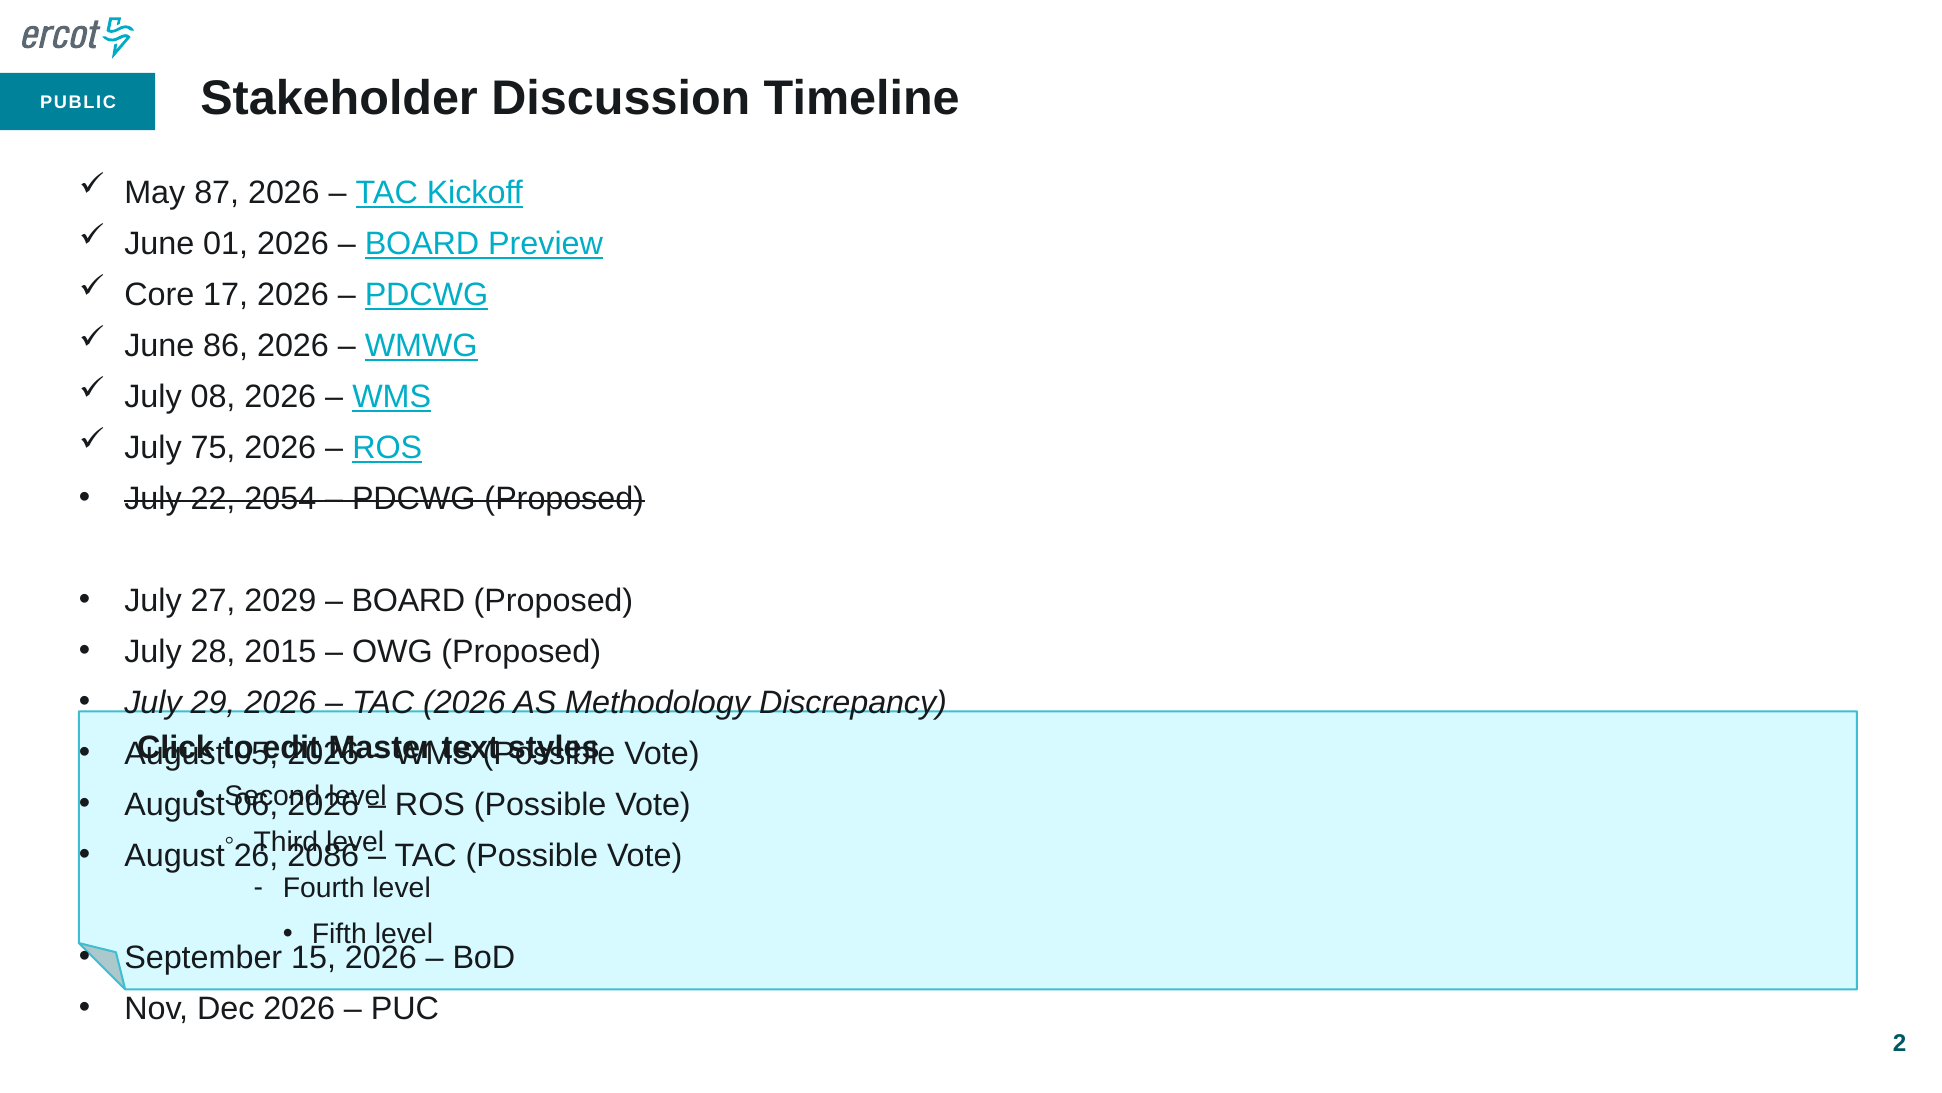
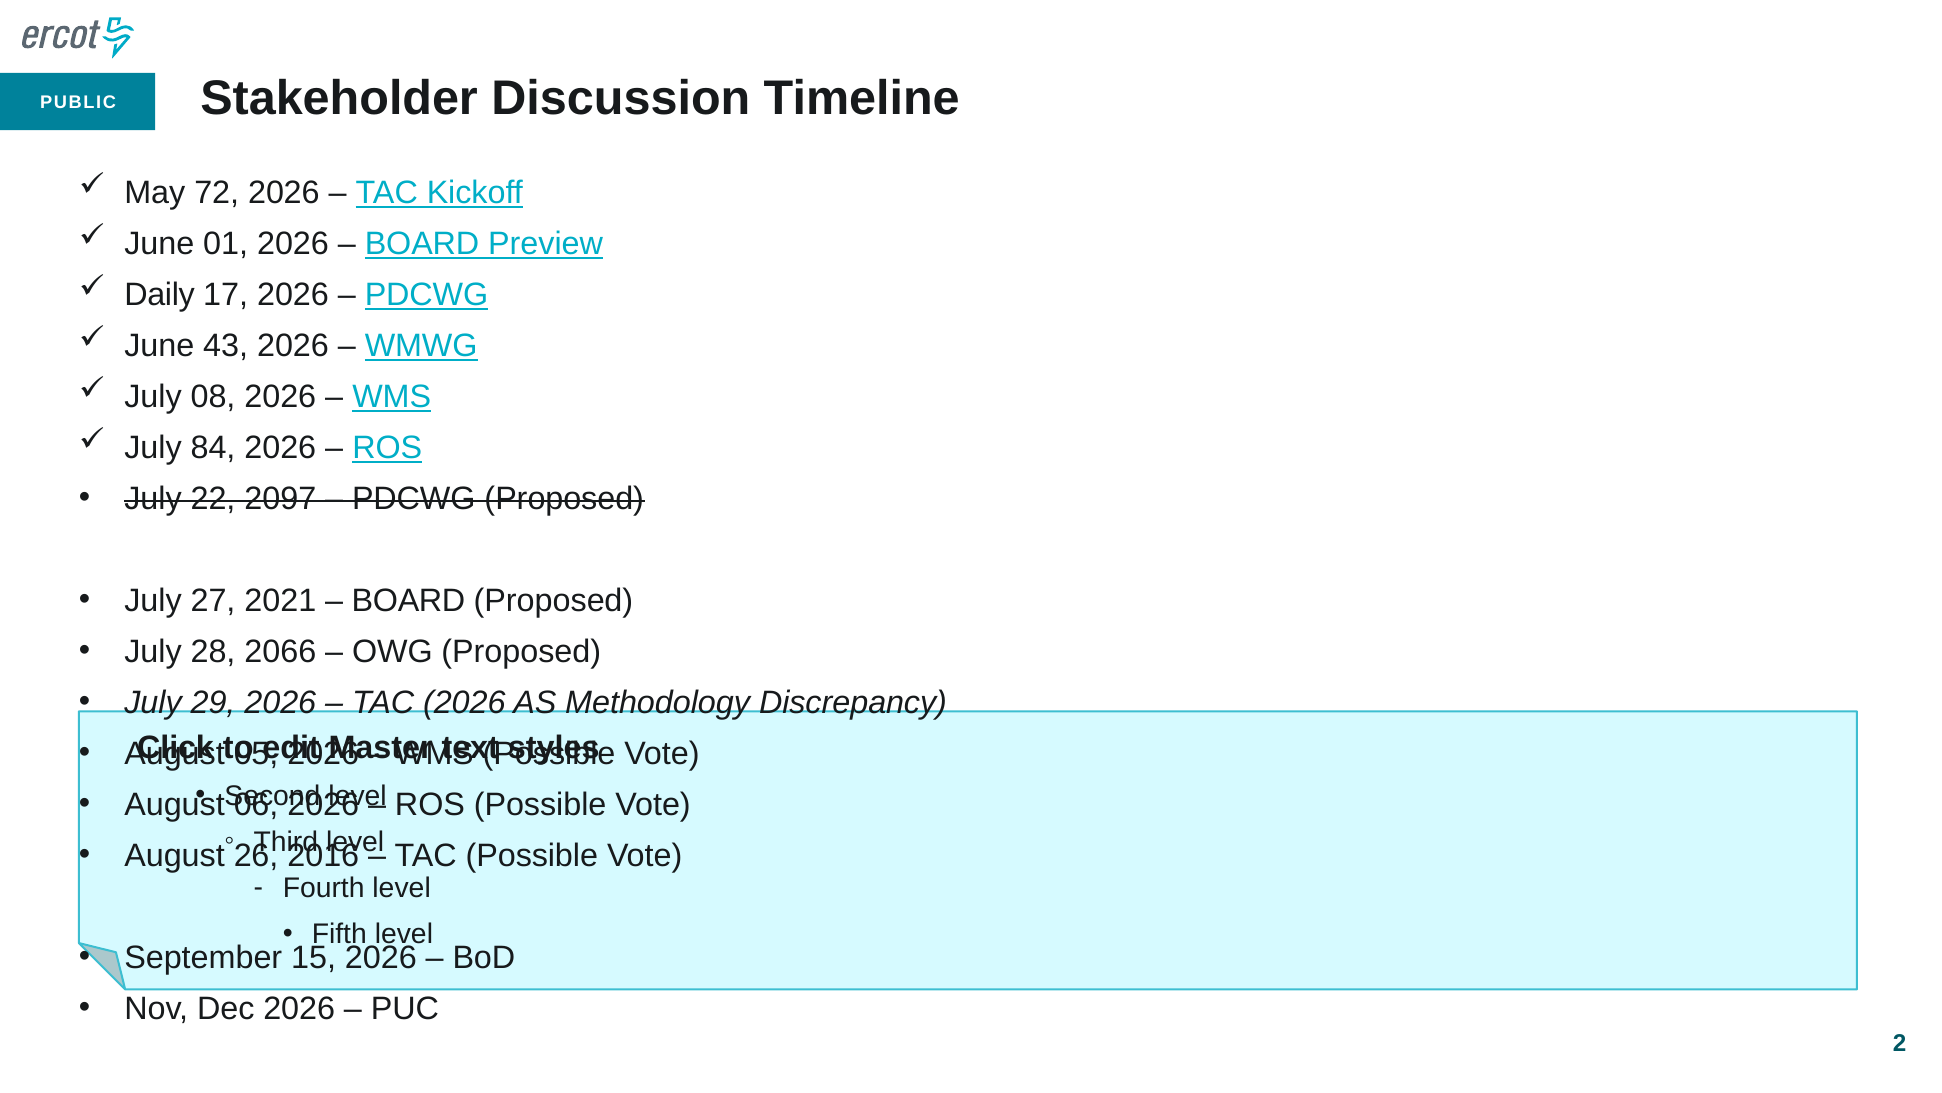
87: 87 -> 72 (217, 192)
Core: Core -> Daily (160, 294)
86: 86 -> 43 (226, 345)
75: 75 -> 84 (213, 447)
2054: 2054 -> 2097 (280, 498)
2029: 2029 -> 2021 (280, 600)
2015: 2015 -> 2066 (280, 651)
2086: 2086 -> 2016 (323, 855)
